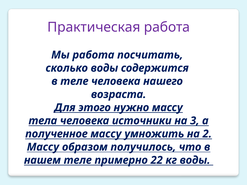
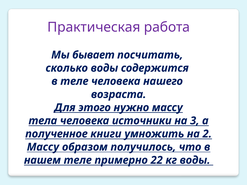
Мы работа: работа -> бывает (93, 55)
полученное массу: массу -> книги (106, 134)
